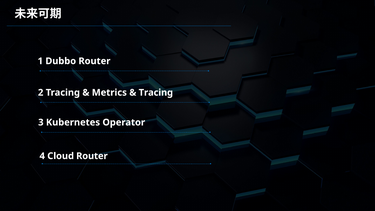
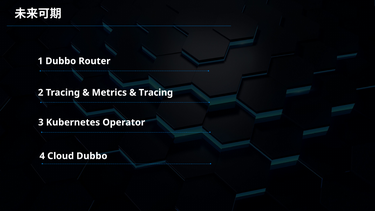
Cloud Router: Router -> Dubbo (92, 156)
